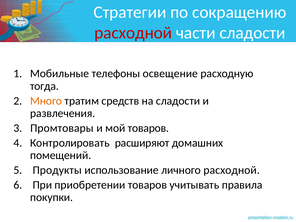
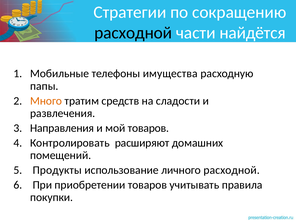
расходной colour: red -> black (133, 33)
части сладости: сладости -> найдётся (253, 33)
освещение: освещение -> имущества (170, 74)
тогда: тогда -> папы (44, 86)
Промтовары: Промтовары -> Направления (62, 128)
